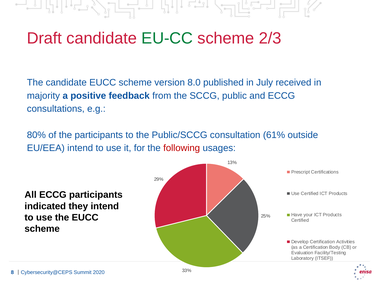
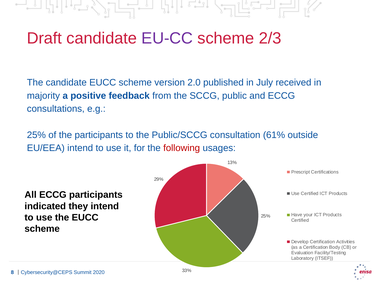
EU-CC colour: green -> purple (167, 38)
8.0: 8.0 -> 2.0 (194, 83)
80%: 80% -> 25% (36, 135)
